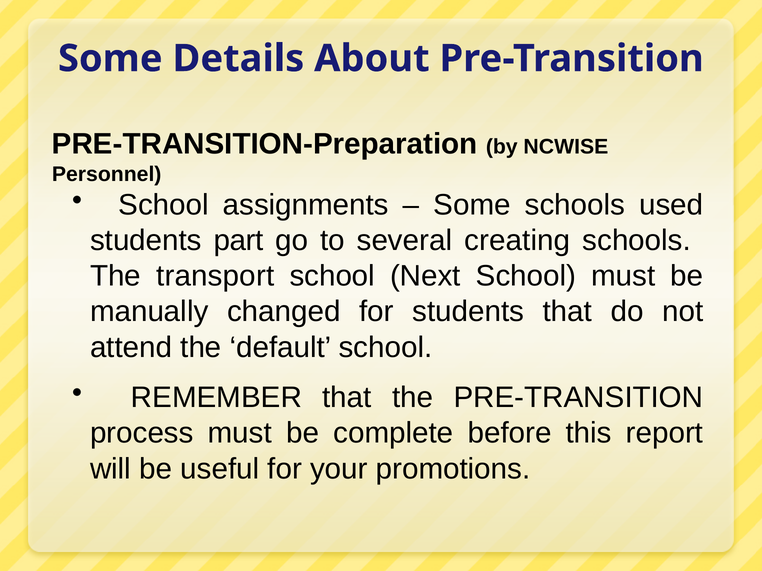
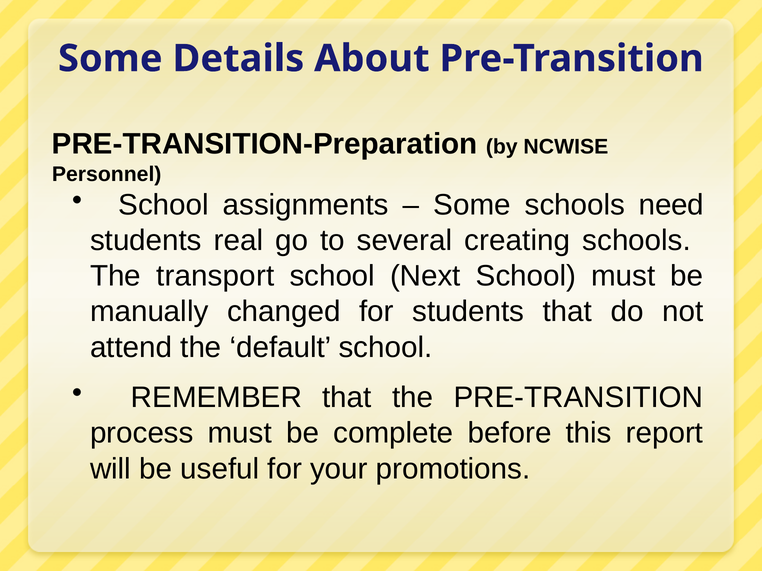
used: used -> need (671, 205)
part: part -> real (238, 241)
